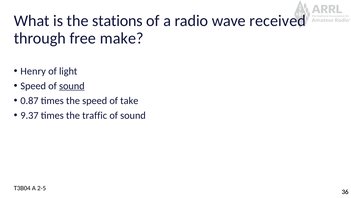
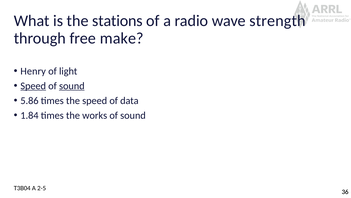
received: received -> strength (278, 21)
Speed underline: none -> present (33, 86)
0.87: 0.87 -> 5.86 (29, 100)
take: take -> data (129, 100)
9.37: 9.37 -> 1.84 (29, 115)
traffic: traffic -> works (95, 115)
